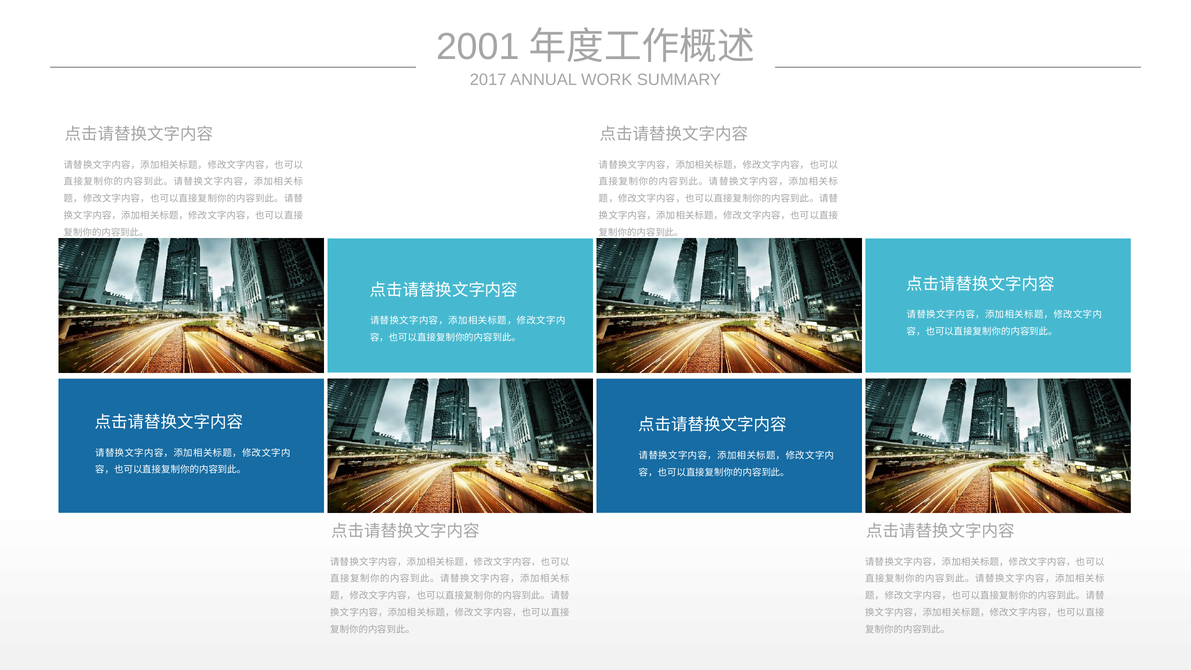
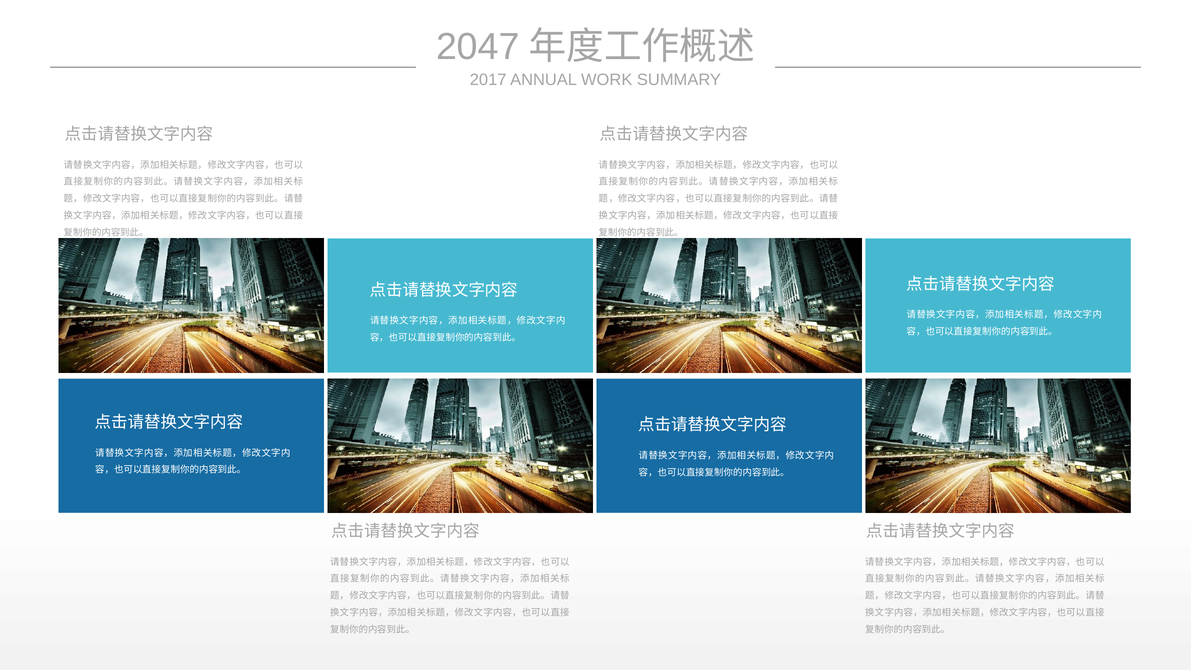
2001: 2001 -> 2047 (478, 47)
